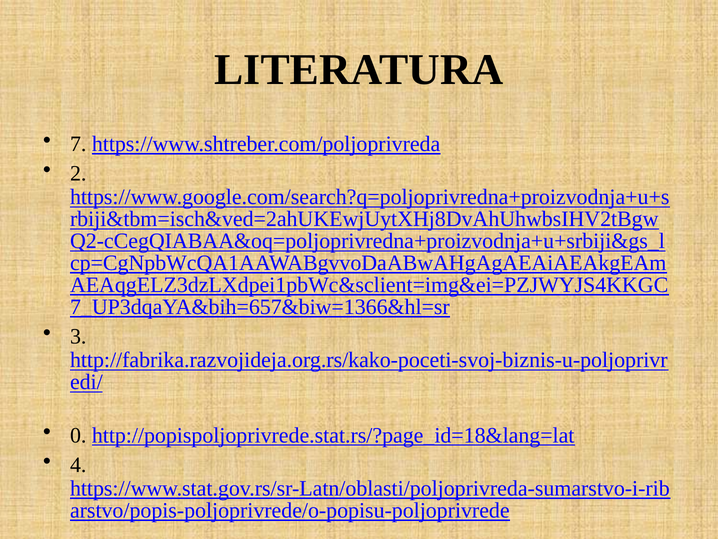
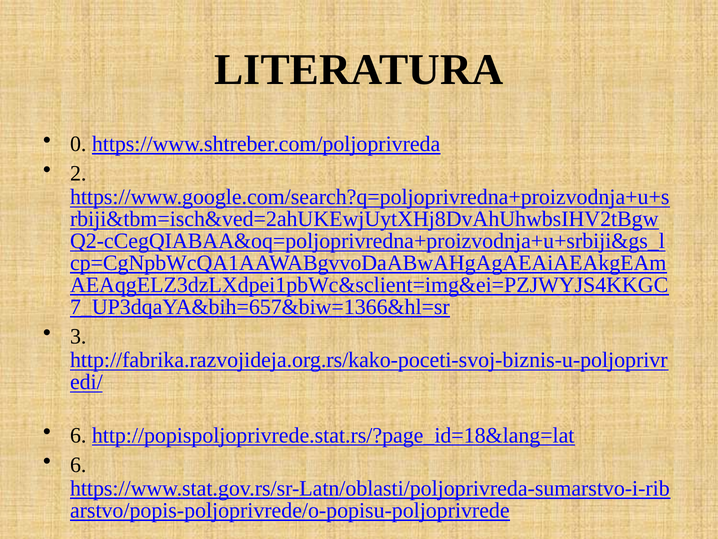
7: 7 -> 0 (78, 144)
0: 0 -> 6 (78, 435)
4: 4 -> 6 (78, 464)
